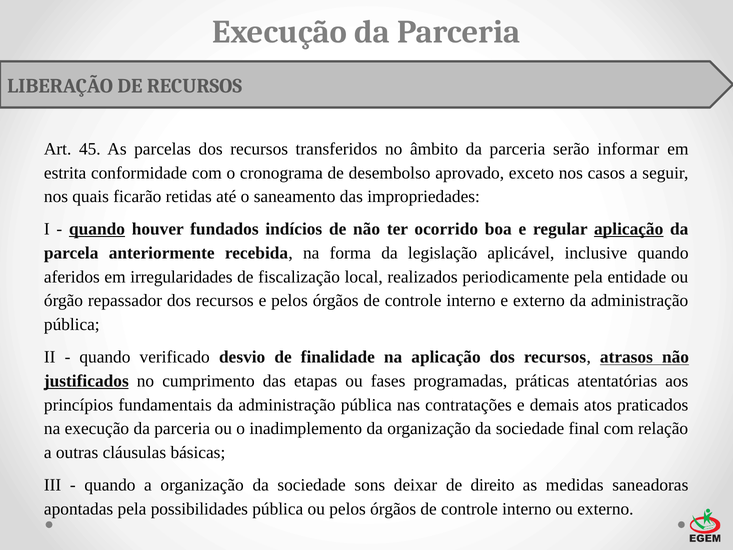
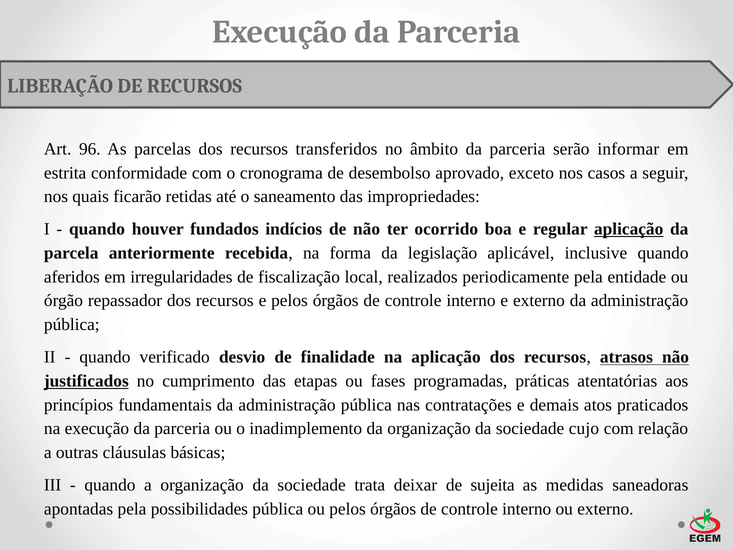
45: 45 -> 96 (90, 149)
quando underline: present -> none (97, 229)
final: final -> cujo (584, 429)
sons: sons -> trata (370, 485)
direito: direito -> sujeita (493, 485)
